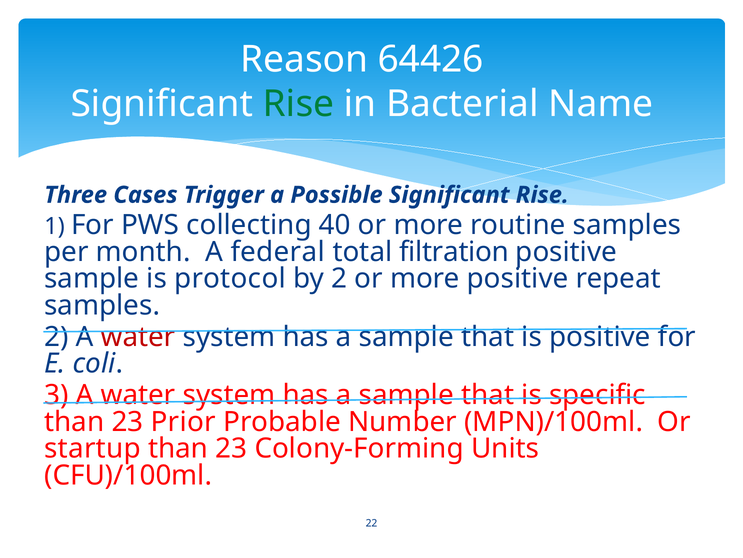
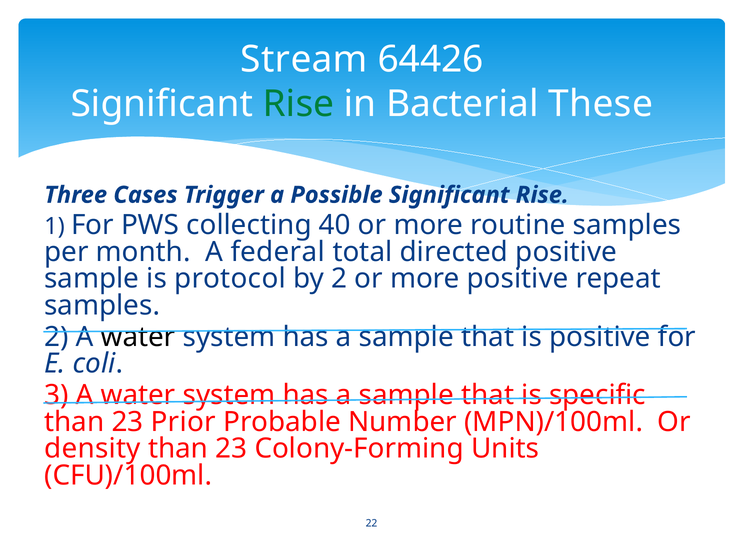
Reason: Reason -> Stream (304, 59)
Name: Name -> These (601, 104)
filtration: filtration -> directed (454, 251)
water colour: red -> black (138, 336)
startup: startup -> density (92, 448)
